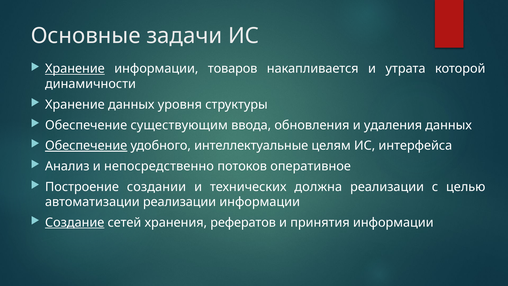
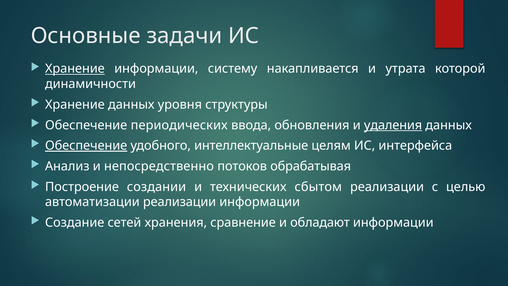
товаров: товаров -> систему (233, 69)
существующим: существующим -> периодических (179, 125)
удаления underline: none -> present (393, 125)
оперативное: оперативное -> обрабатывая (311, 166)
должна: должна -> сбытом (318, 187)
Создание underline: present -> none (75, 222)
рефератов: рефератов -> сравнение (243, 222)
принятия: принятия -> обладают (320, 222)
